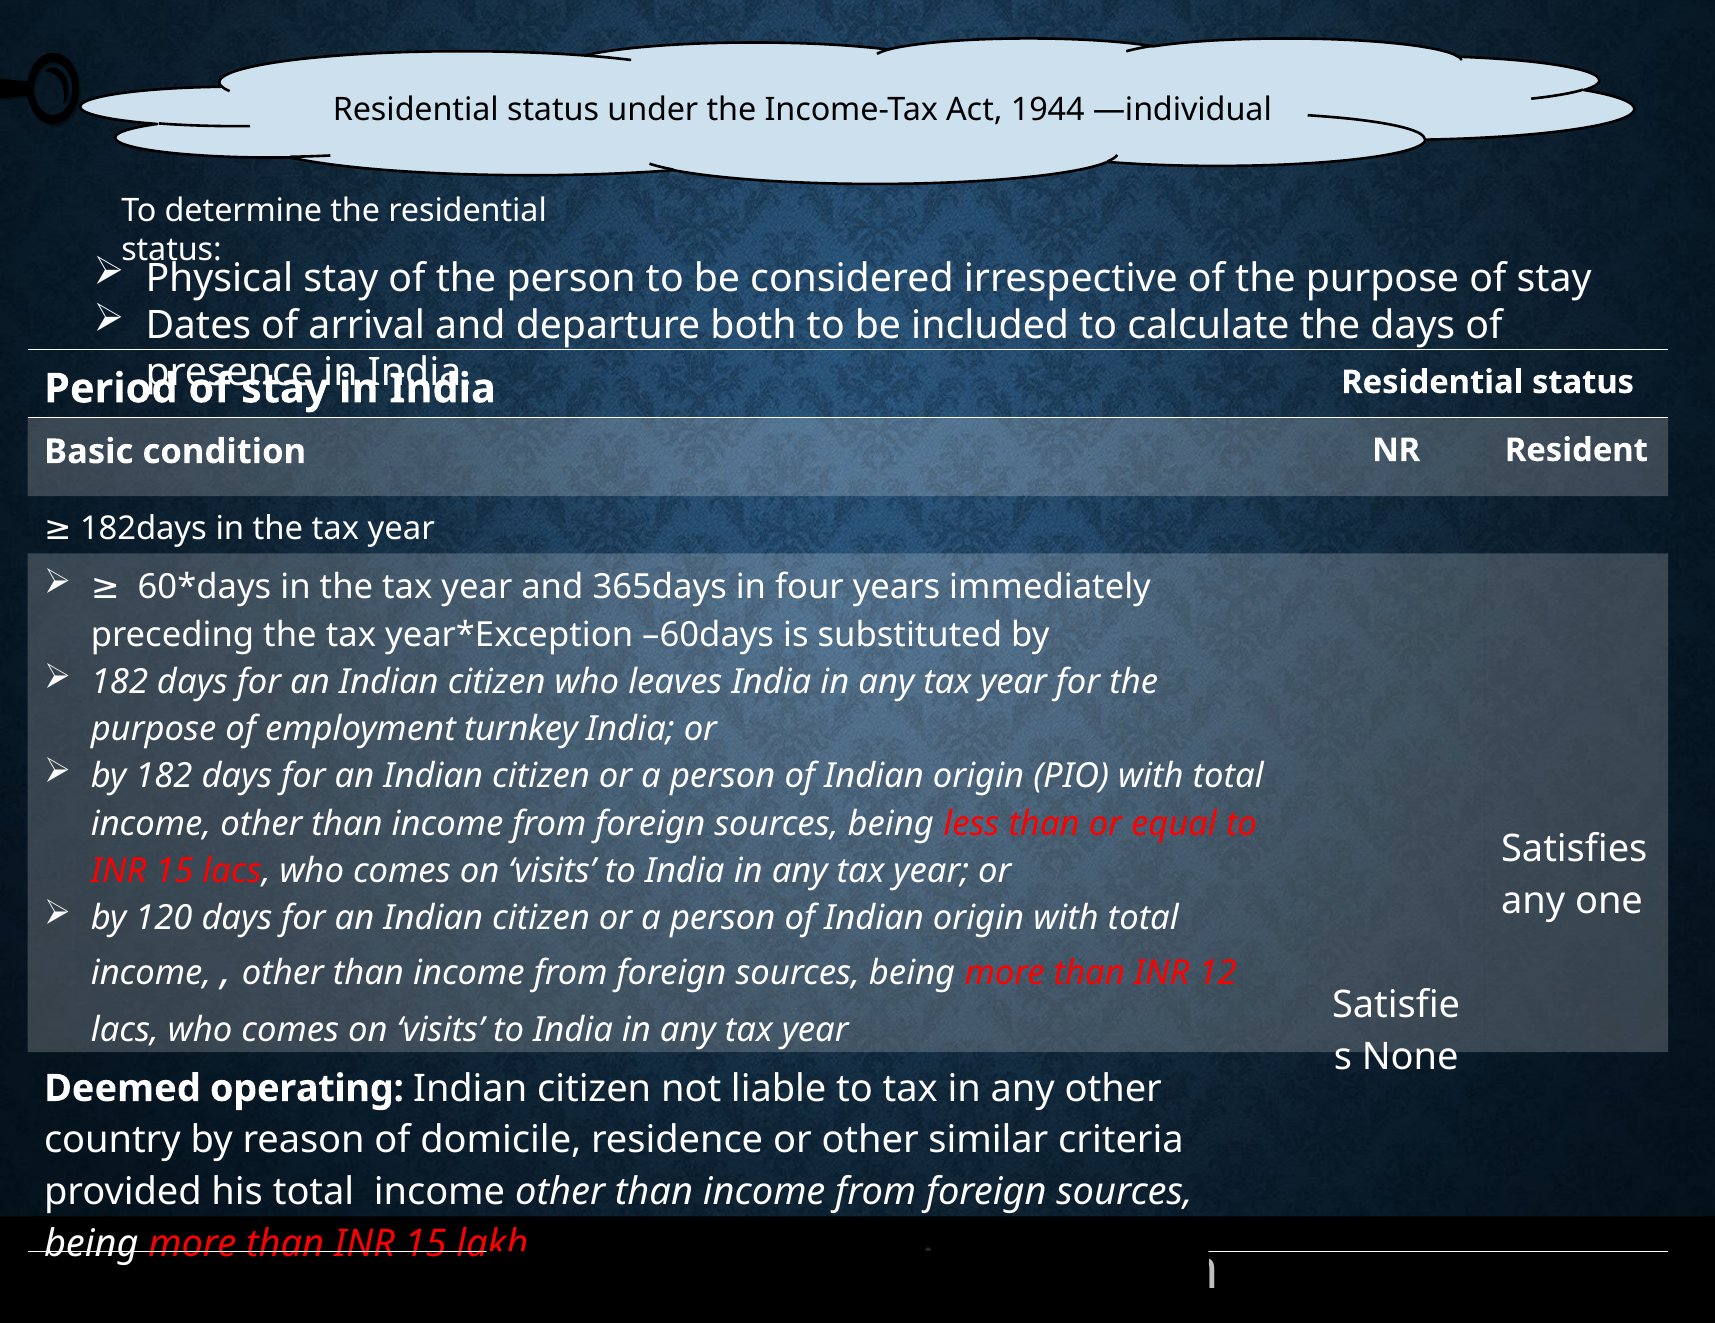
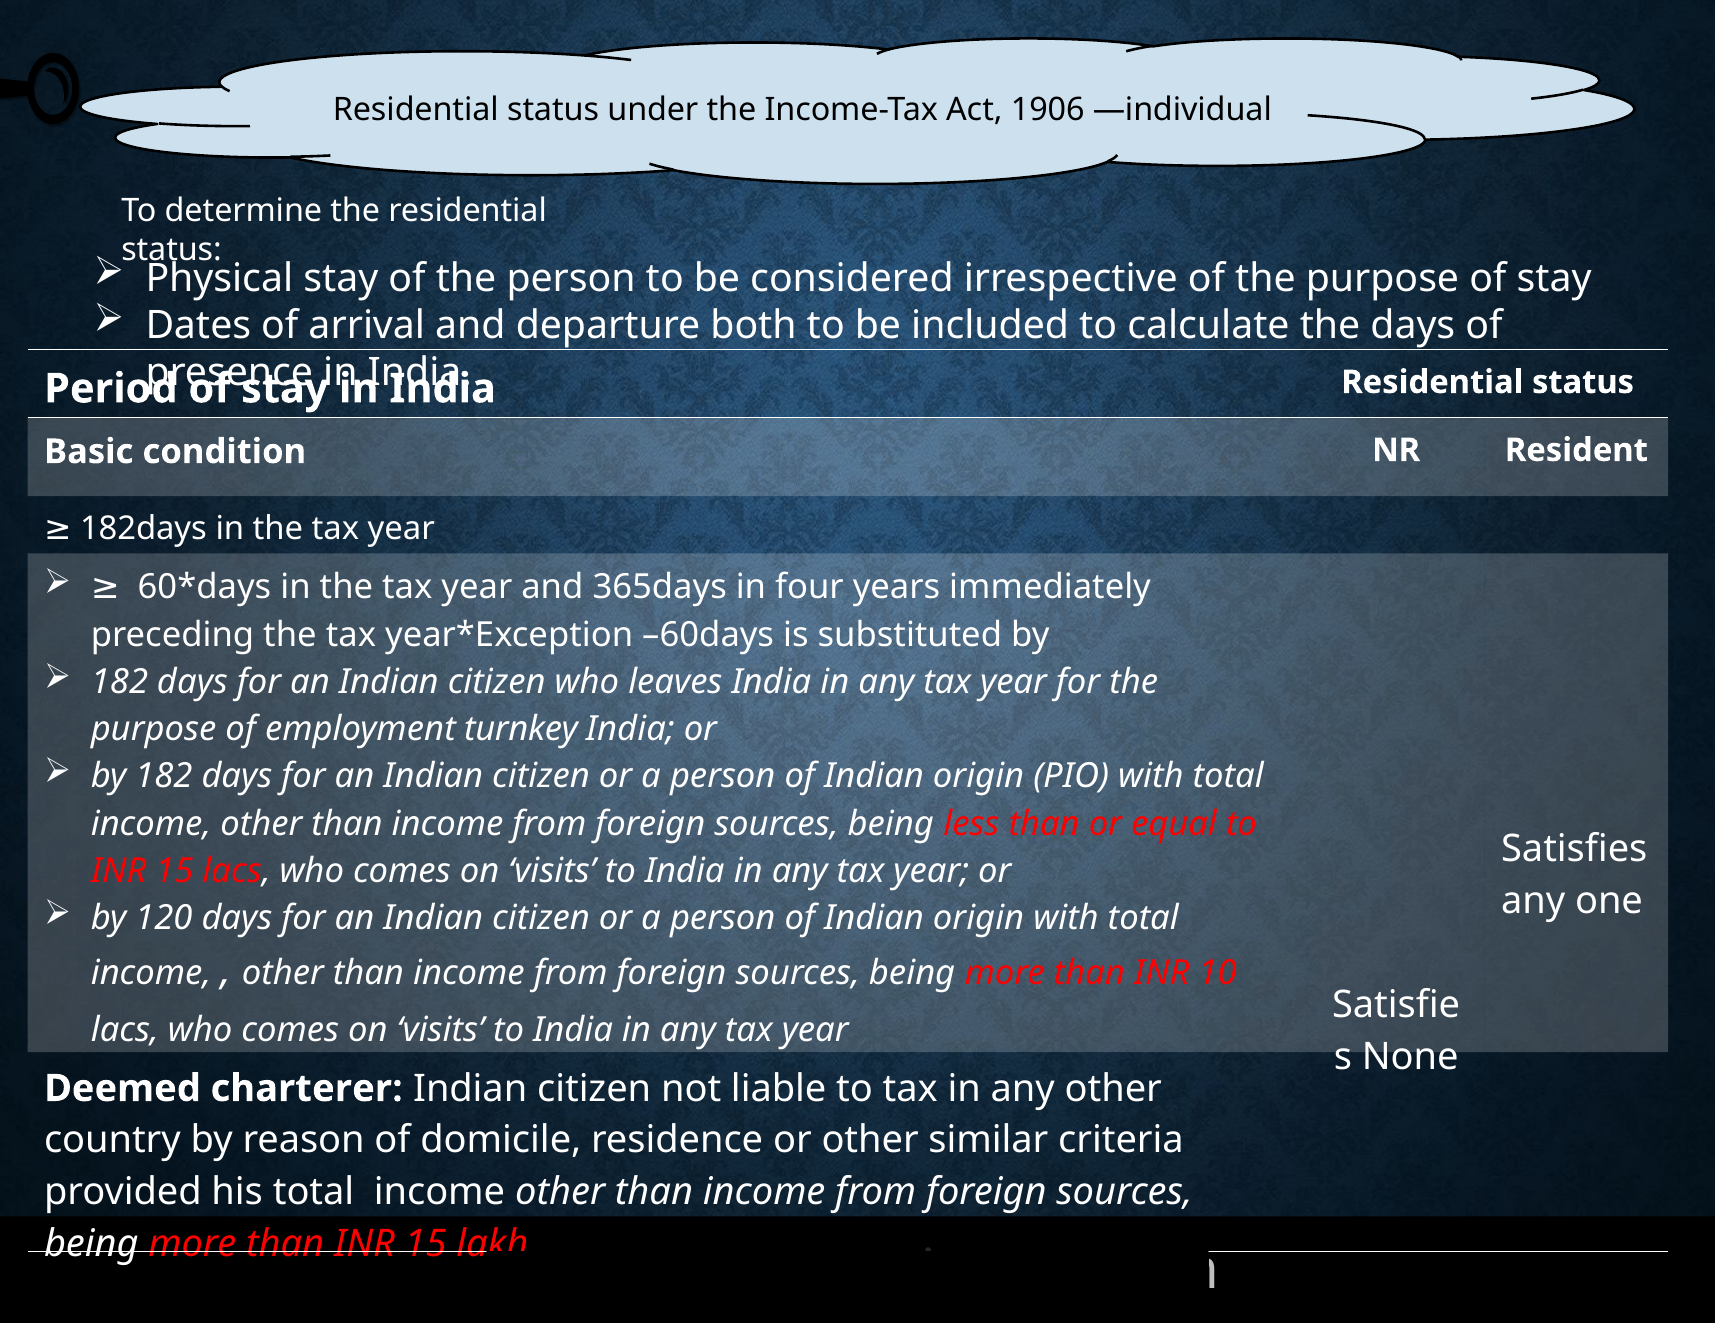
1944: 1944 -> 1906 (1048, 110)
12: 12 -> 10 (1217, 973)
operating: operating -> charterer (307, 1089)
